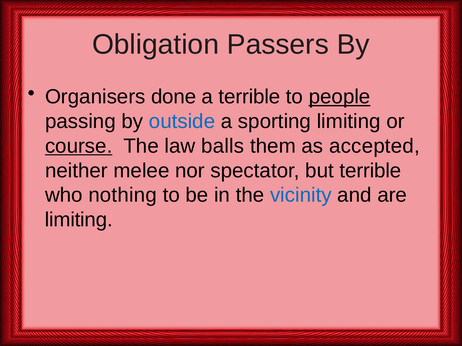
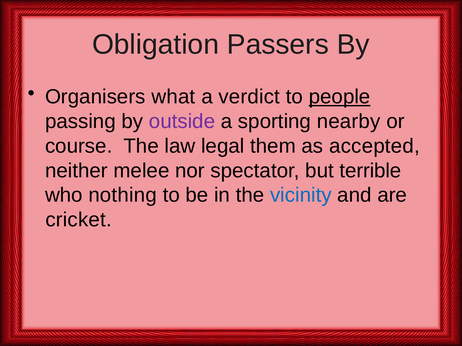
done: done -> what (173, 97)
a terrible: terrible -> verdict (249, 97)
outside colour: blue -> purple (182, 122)
sporting limiting: limiting -> nearby (349, 122)
course underline: present -> none (79, 146)
balls: balls -> legal (223, 146)
limiting: limiting -> cricket (79, 220)
